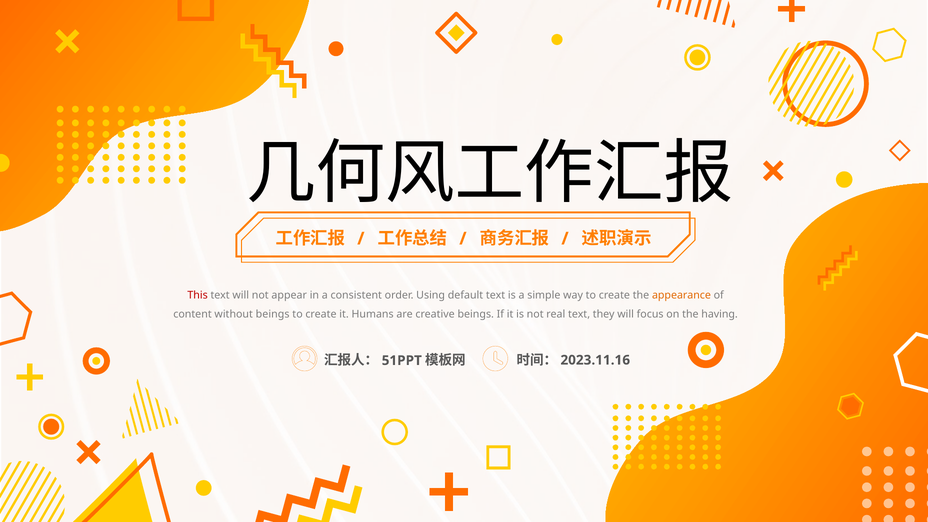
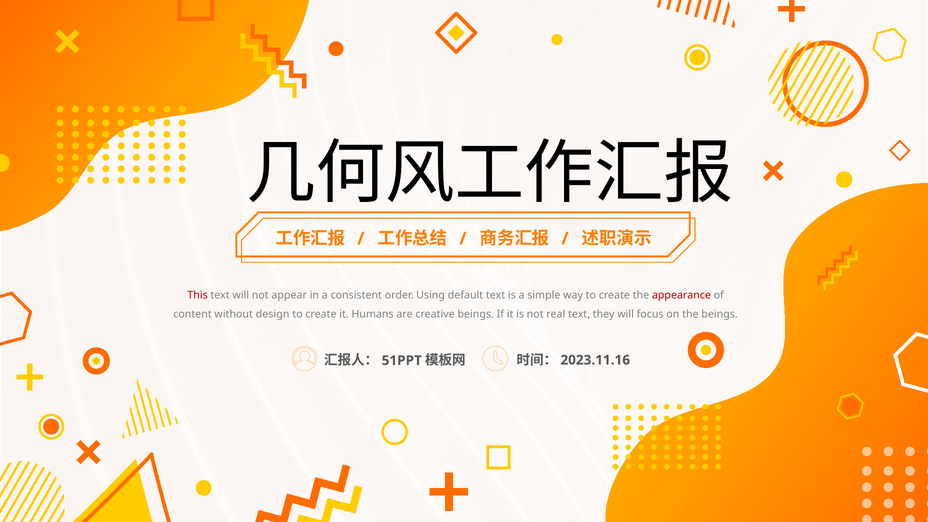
appearance colour: orange -> red (681, 295)
without beings: beings -> design (273, 314)
the having: having -> beings (720, 314)
